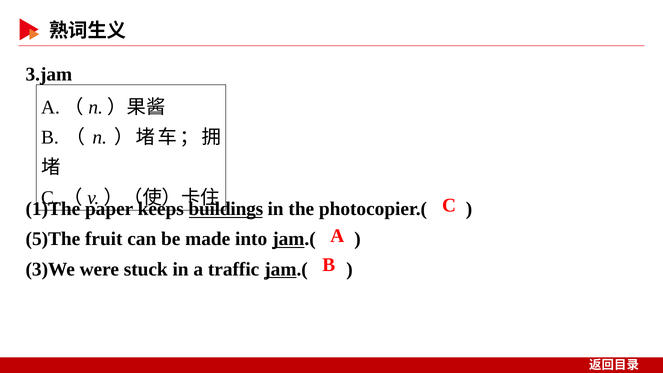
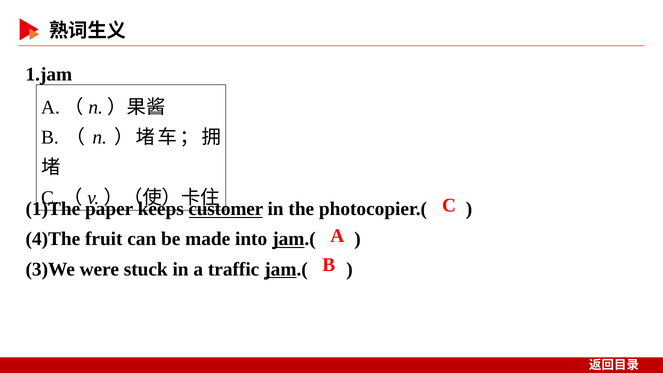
3.jam: 3.jam -> 1.jam (49, 74)
buildings: buildings -> customer (226, 209)
5)The: 5)The -> 4)The (53, 239)
